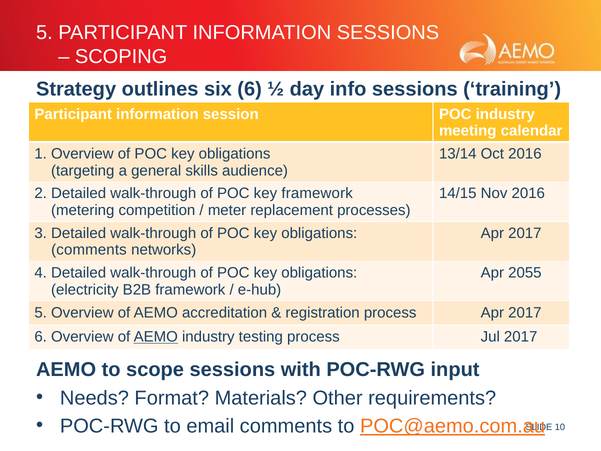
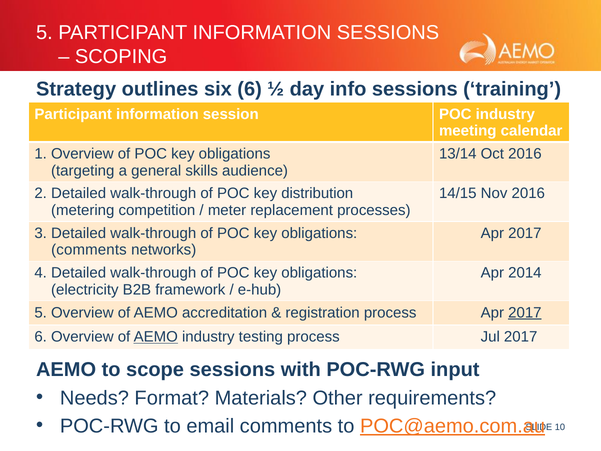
key framework: framework -> distribution (317, 193)
2055: 2055 -> 2014 (525, 273)
2017 underline: none -> present (525, 312)
